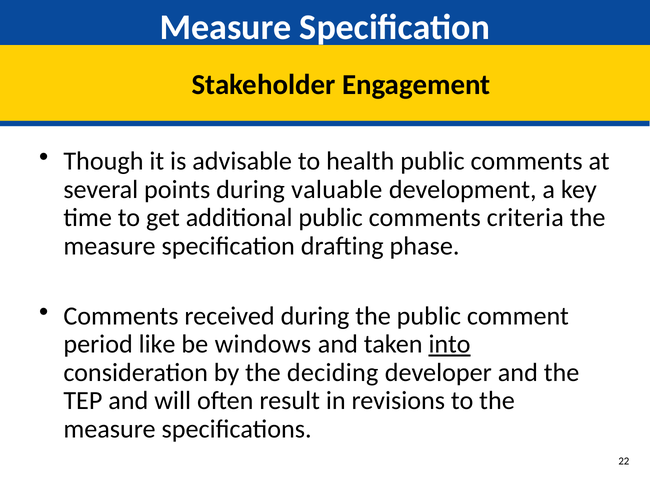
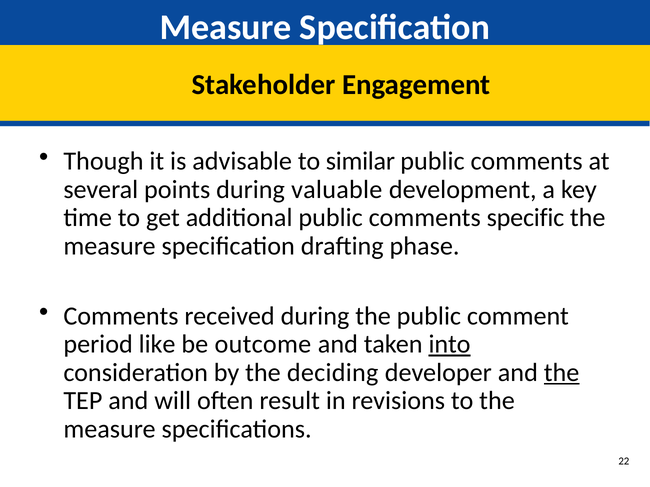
health: health -> similar (360, 161)
criteria: criteria -> specific (525, 218)
windows: windows -> outcome (263, 345)
the underline: none -> present (562, 373)
